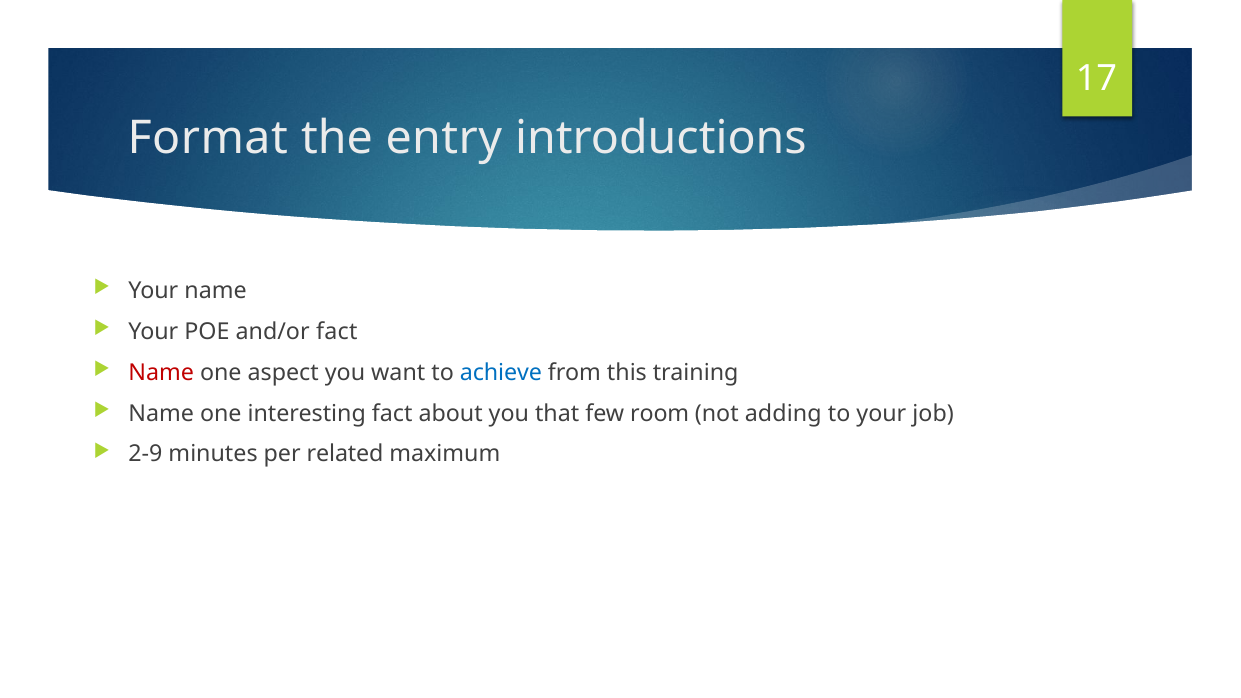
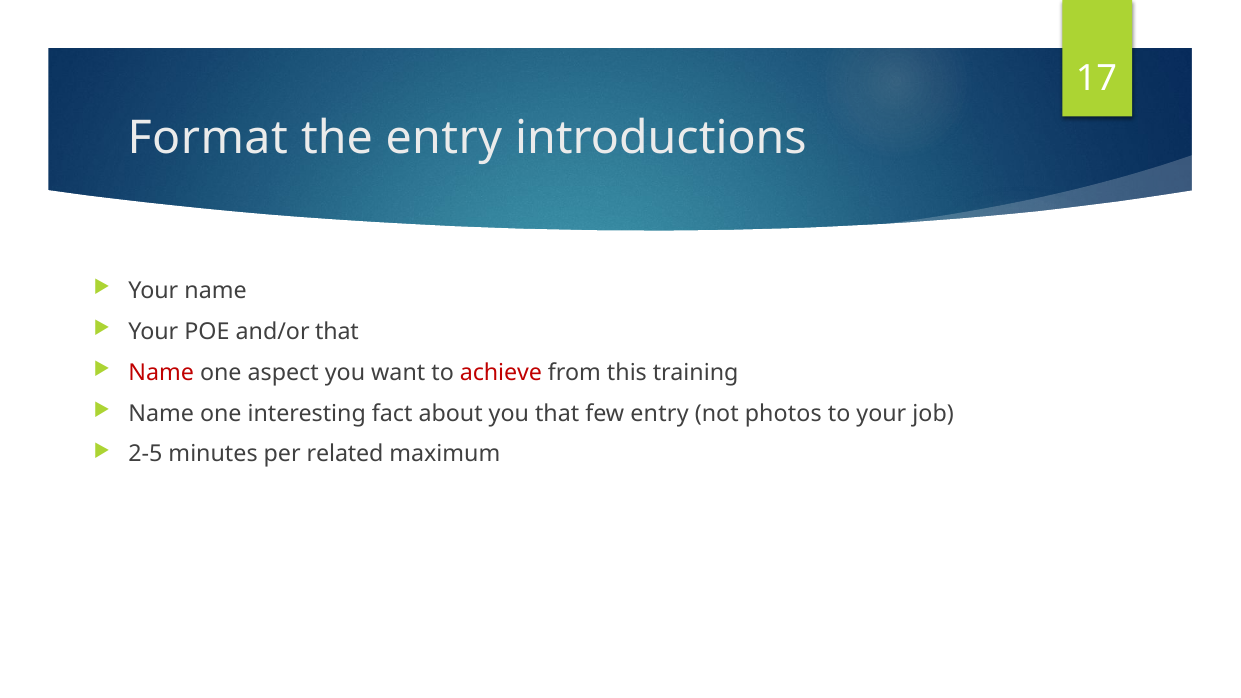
and/or fact: fact -> that (337, 332)
achieve colour: blue -> red (501, 373)
few room: room -> entry (659, 413)
adding: adding -> photos (783, 413)
2-9: 2-9 -> 2-5 (145, 454)
